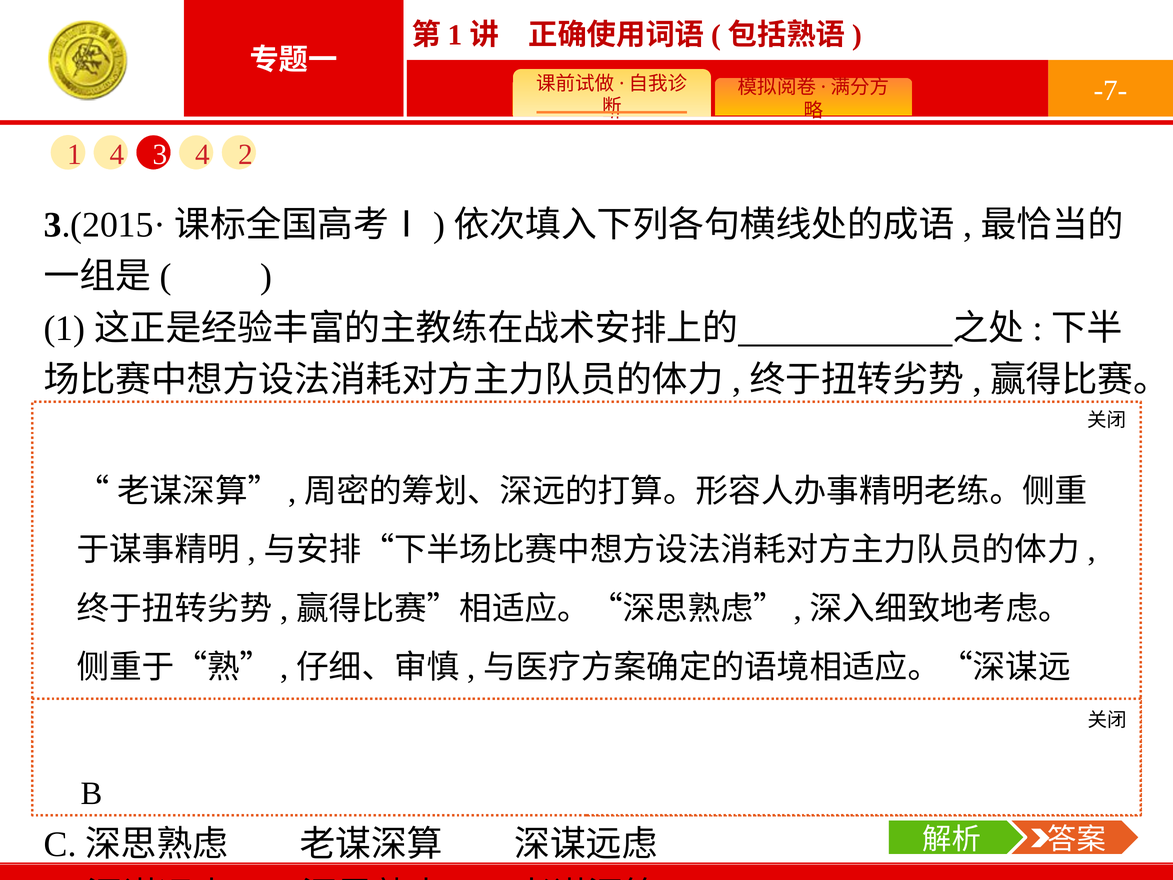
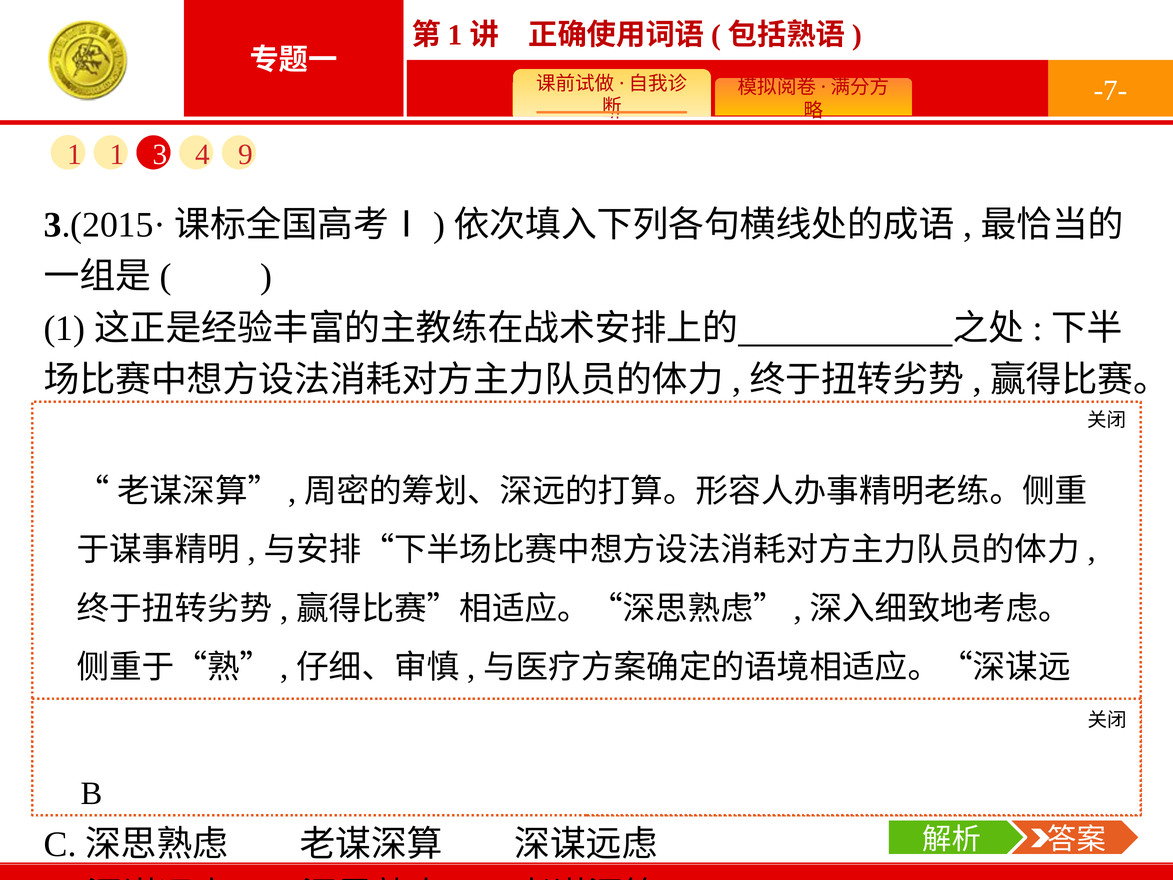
1 4: 4 -> 1 (117, 154)
2: 2 -> 9 (245, 154)
